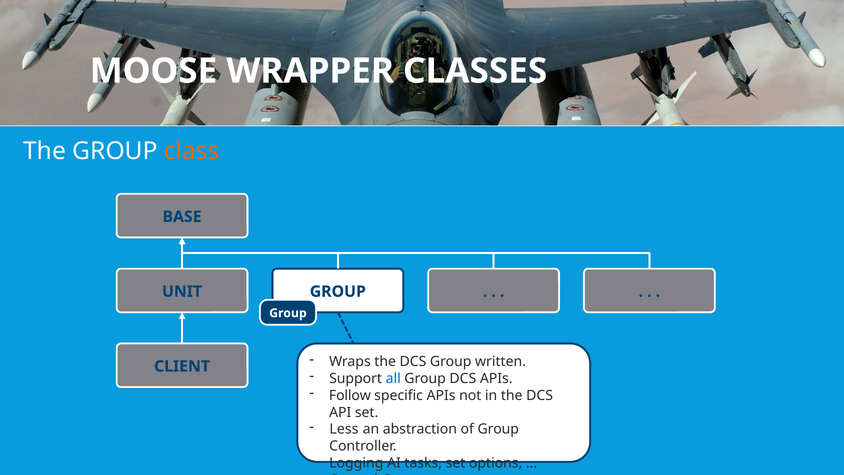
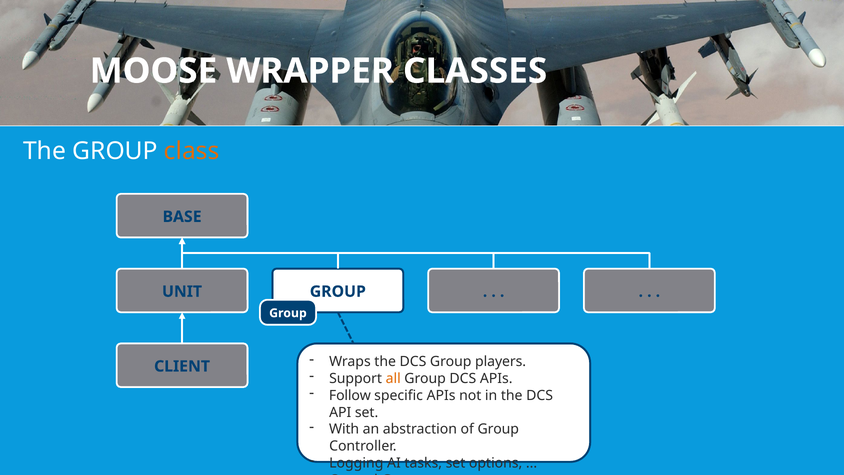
written: written -> players (501, 362)
all colour: blue -> orange (393, 378)
Less: Less -> With (344, 429)
